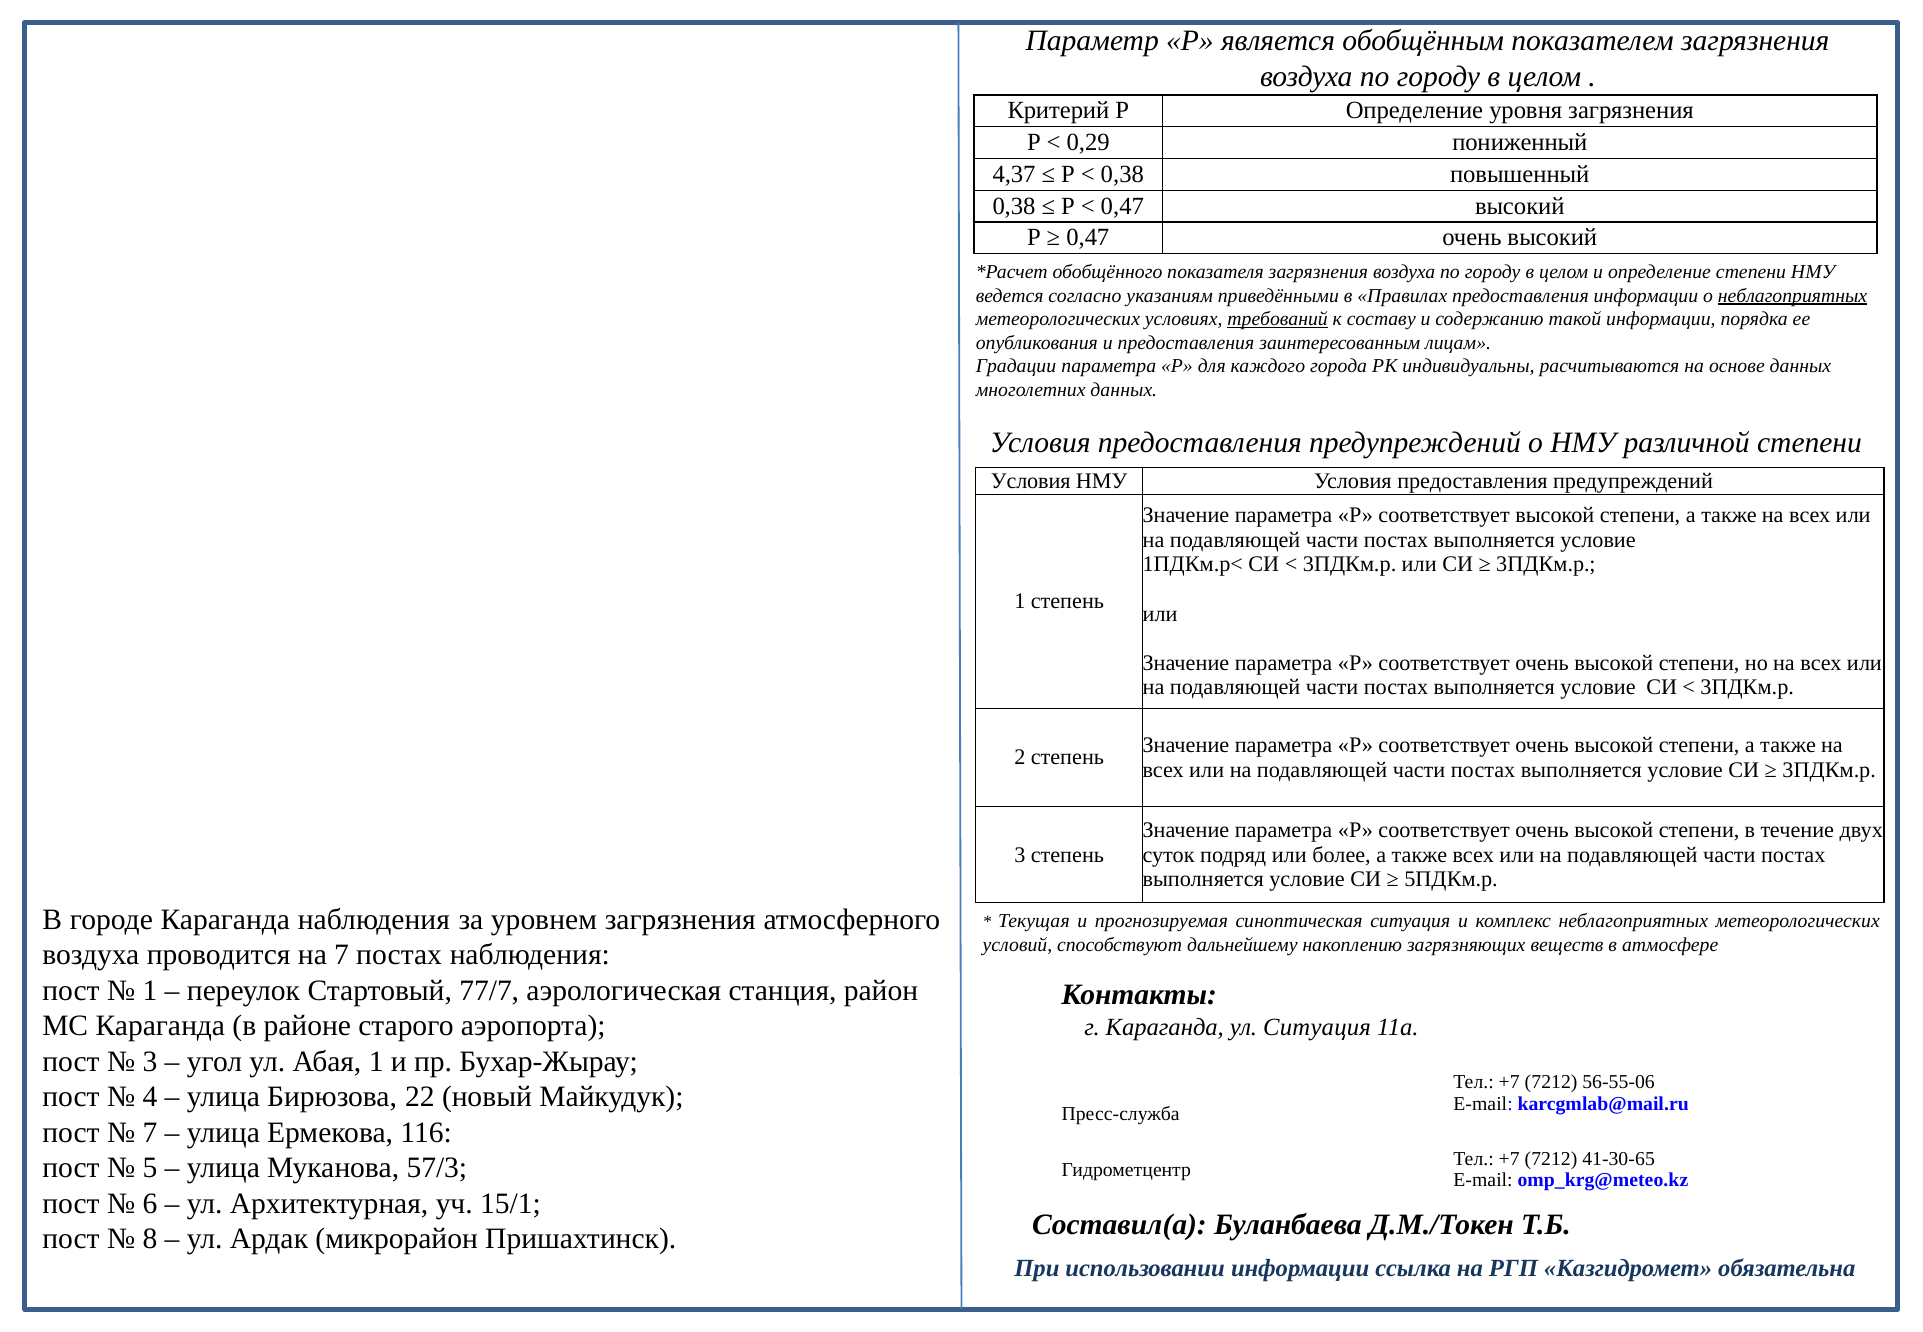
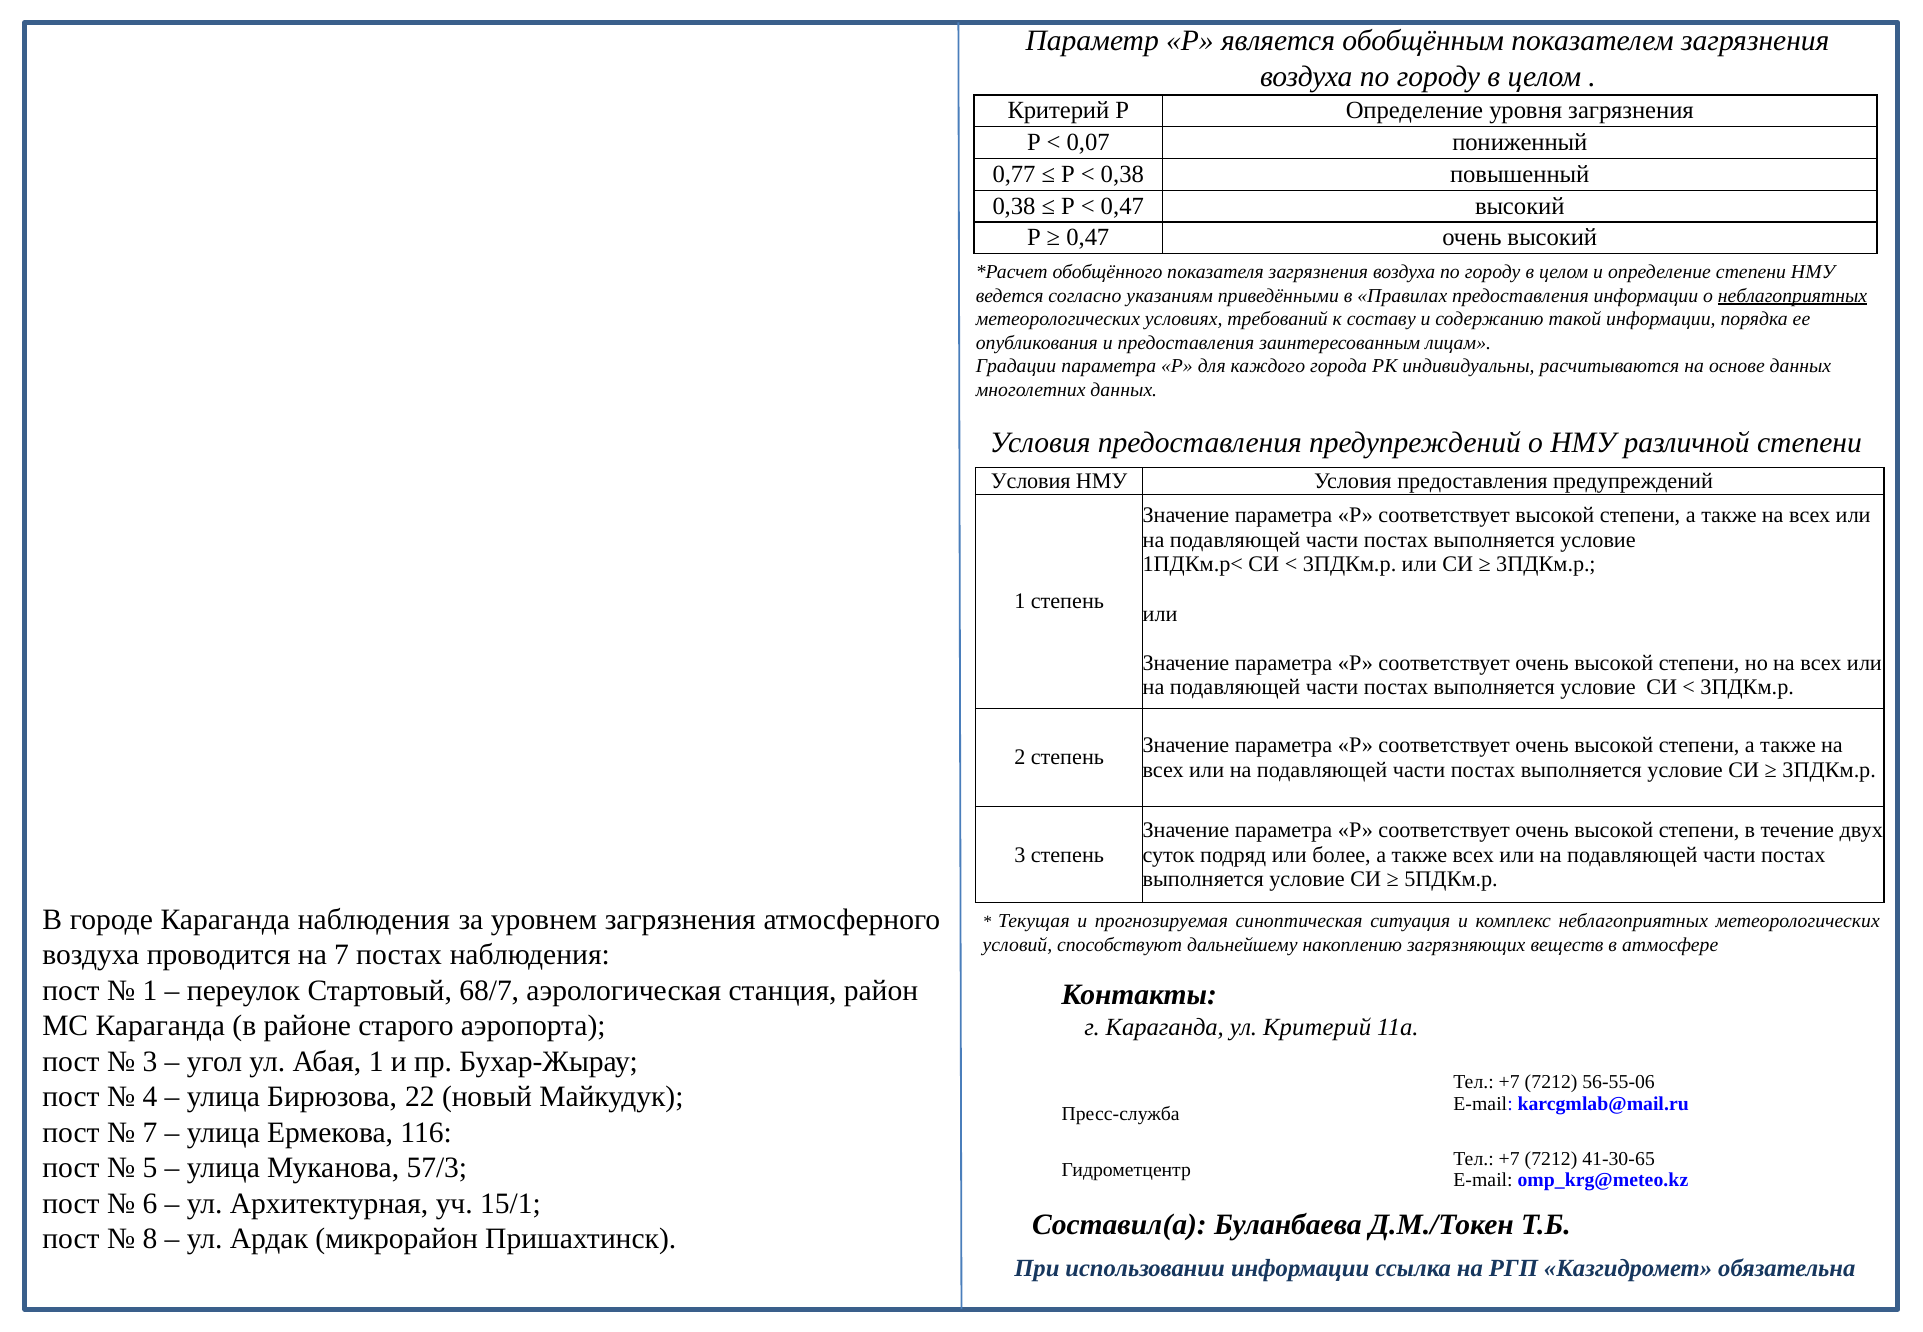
0,29: 0,29 -> 0,07 (1088, 142)
4,37: 4,37 -> 0,77 (1014, 174)
требований underline: present -> none (1278, 319)
77/7: 77/7 -> 68/7 (489, 990)
ул Ситуация: Ситуация -> Критерий (1317, 1026)
